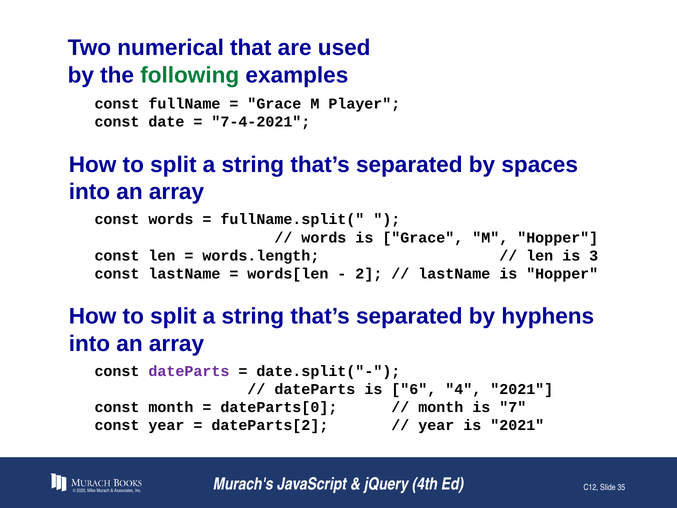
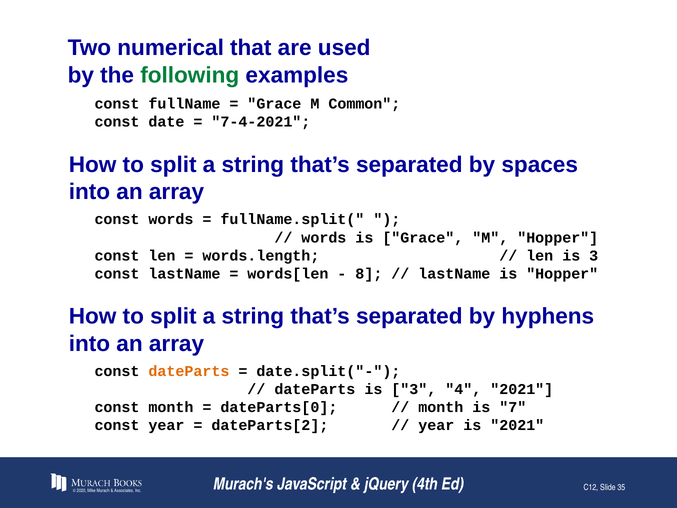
Player: Player -> Common (364, 104)
2: 2 -> 8 (369, 274)
dateParts colour: purple -> orange (189, 371)
dateParts is 6: 6 -> 3 (414, 389)
